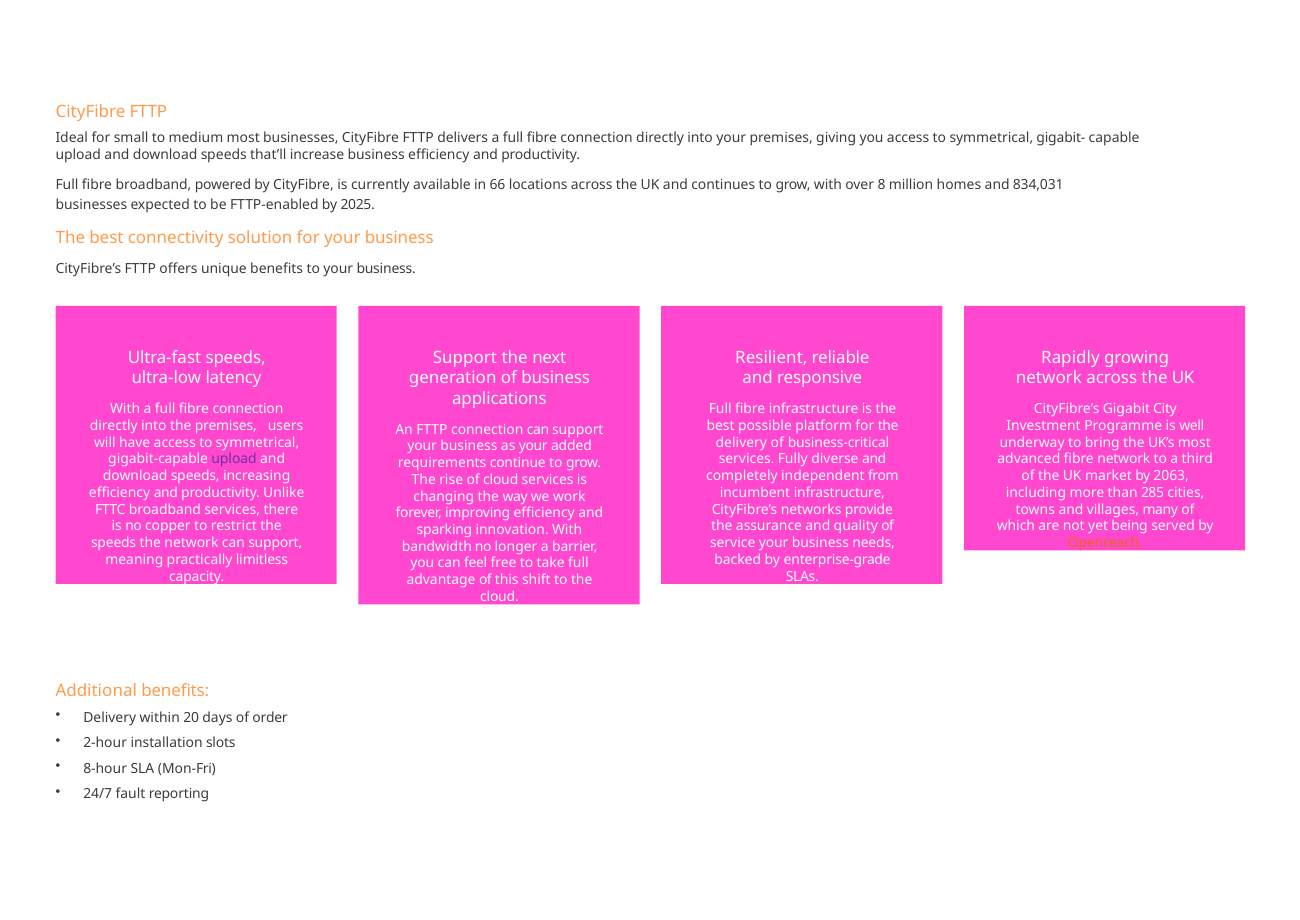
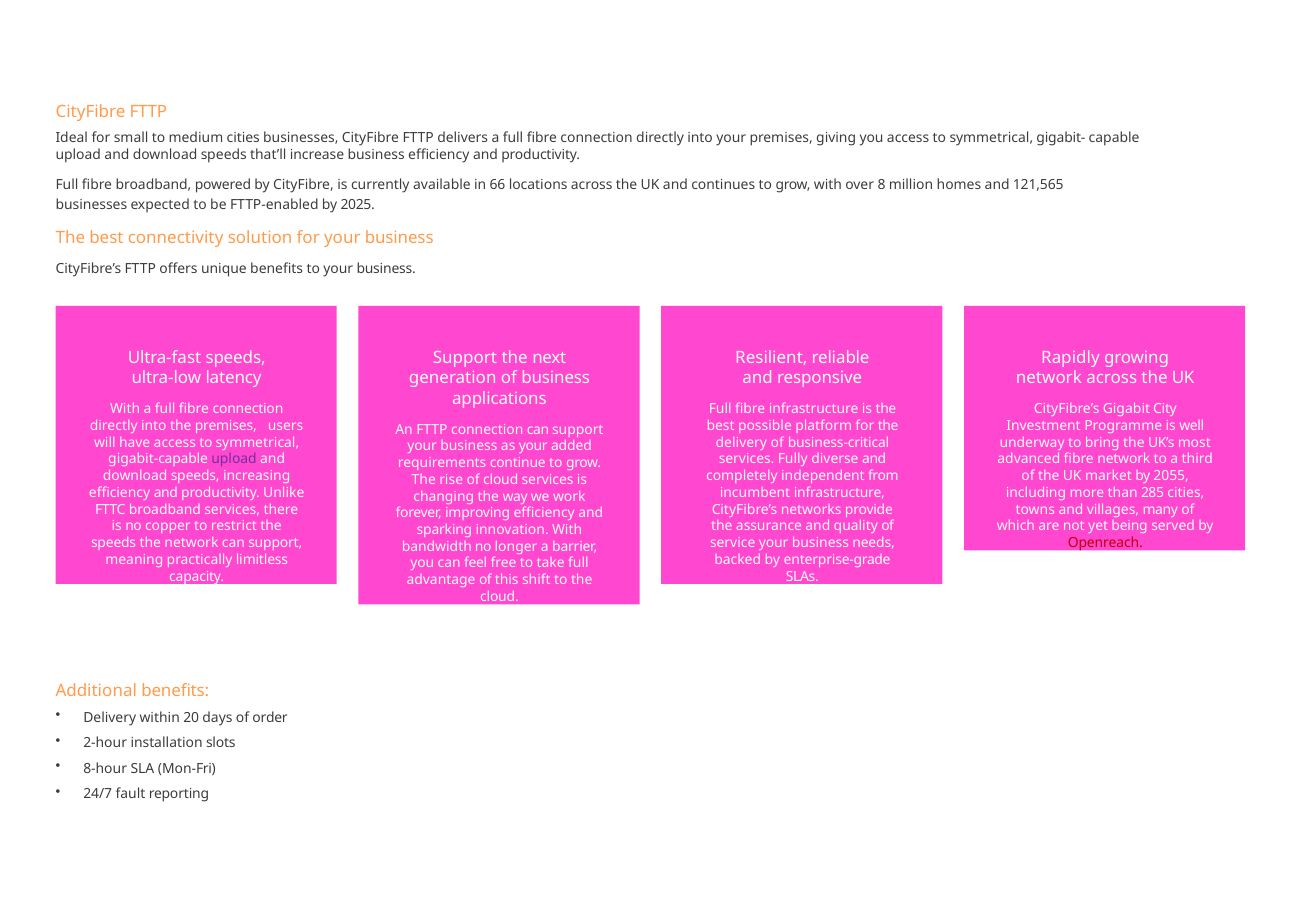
medium most: most -> cities (243, 138)
834,031: 834,031 -> 121,565 (1038, 185)
2063: 2063 -> 2055 (1171, 476)
Openreach colour: orange -> red (1105, 543)
